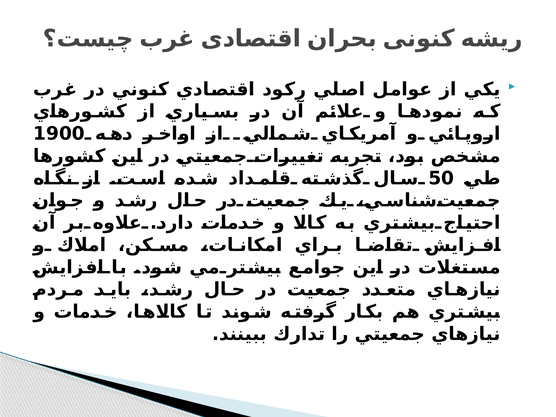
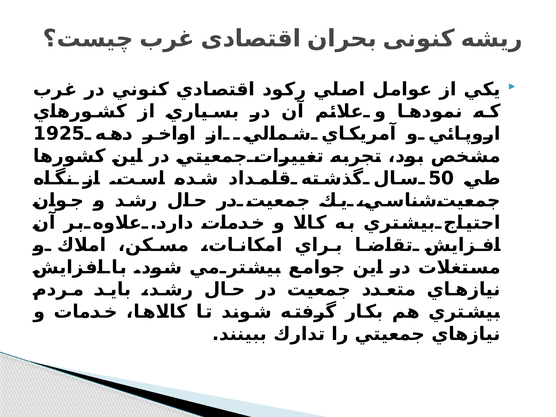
1900: 1900 -> 1925 (59, 134)
